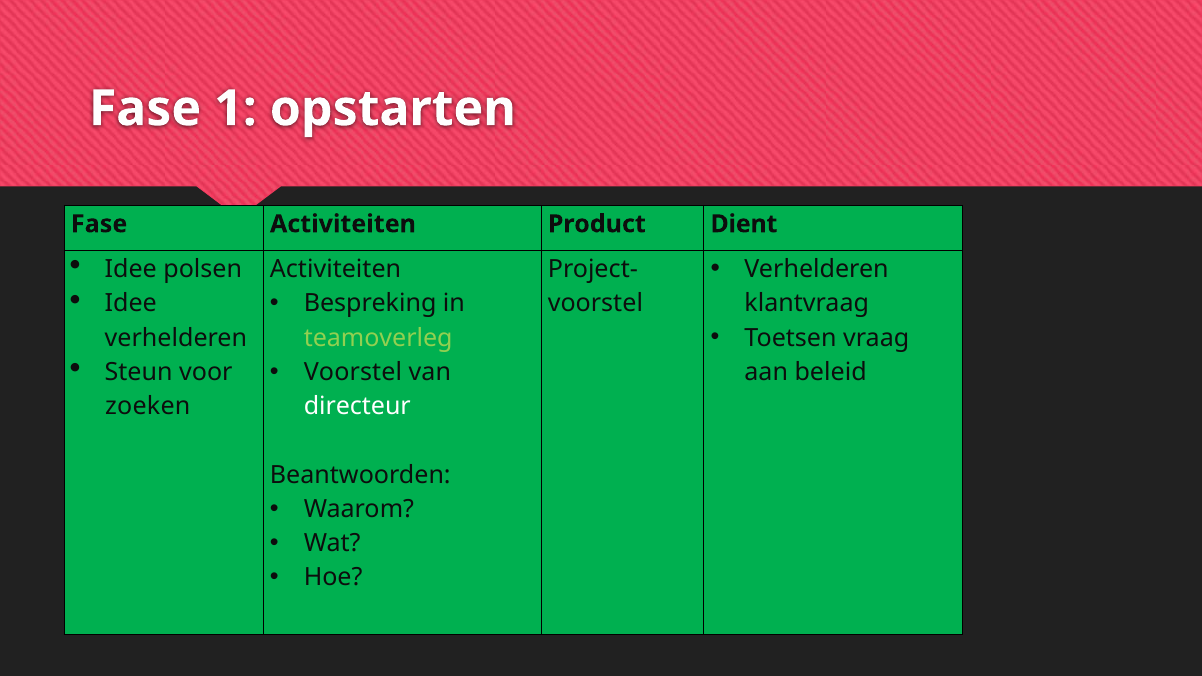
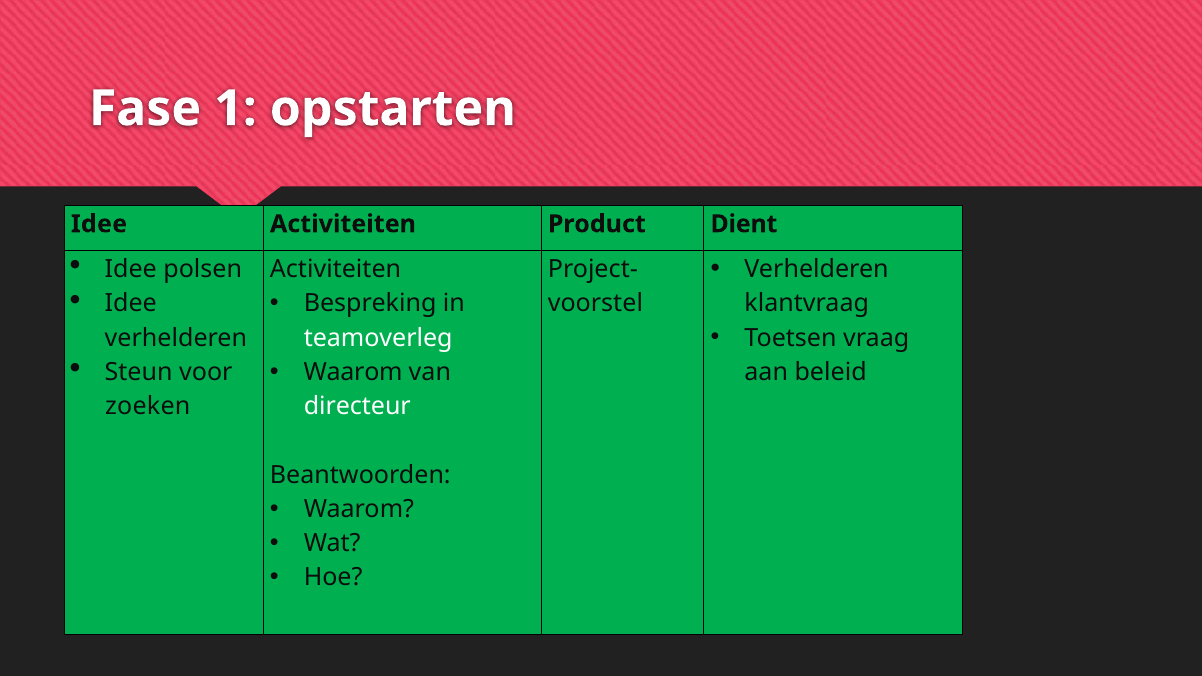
Fase: Fase -> Idee (99, 224)
teamoverleg colour: light green -> white (378, 338)
Voorstel: Voorstel -> Waarom (353, 372)
